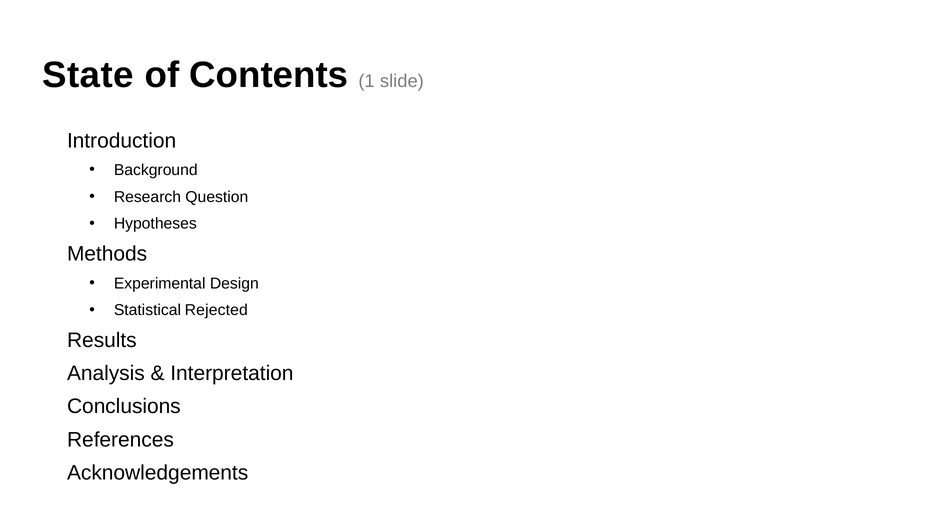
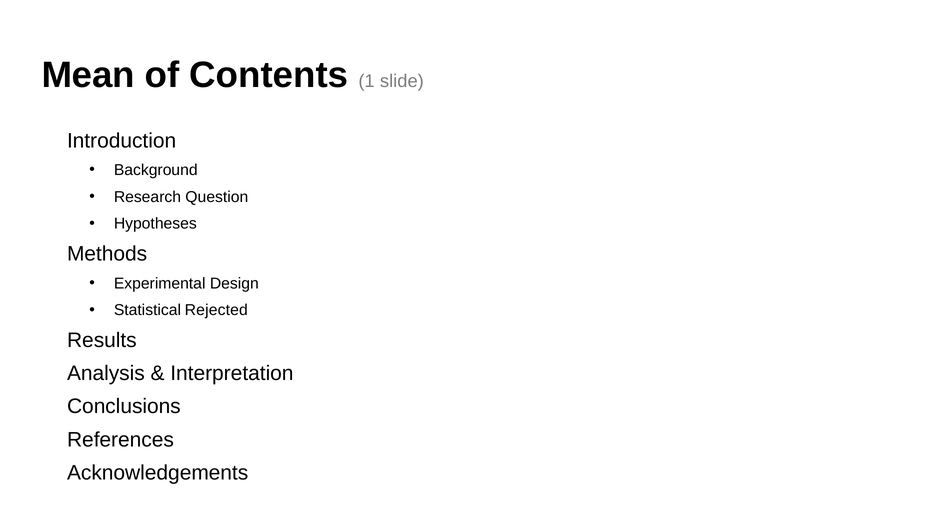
State: State -> Mean (88, 75)
